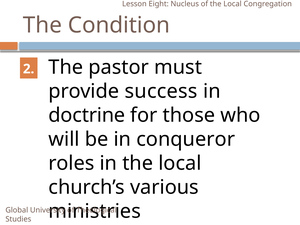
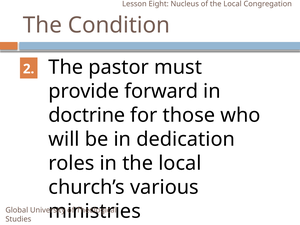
success: success -> forward (161, 91)
conqueror: conqueror -> dedication (186, 139)
